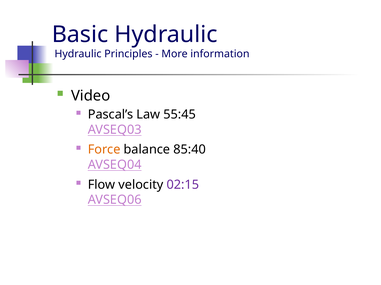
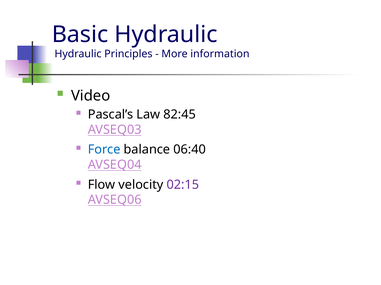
55:45: 55:45 -> 82:45 (180, 115)
Force colour: orange -> blue (104, 150)
85:40: 85:40 -> 06:40 (190, 150)
